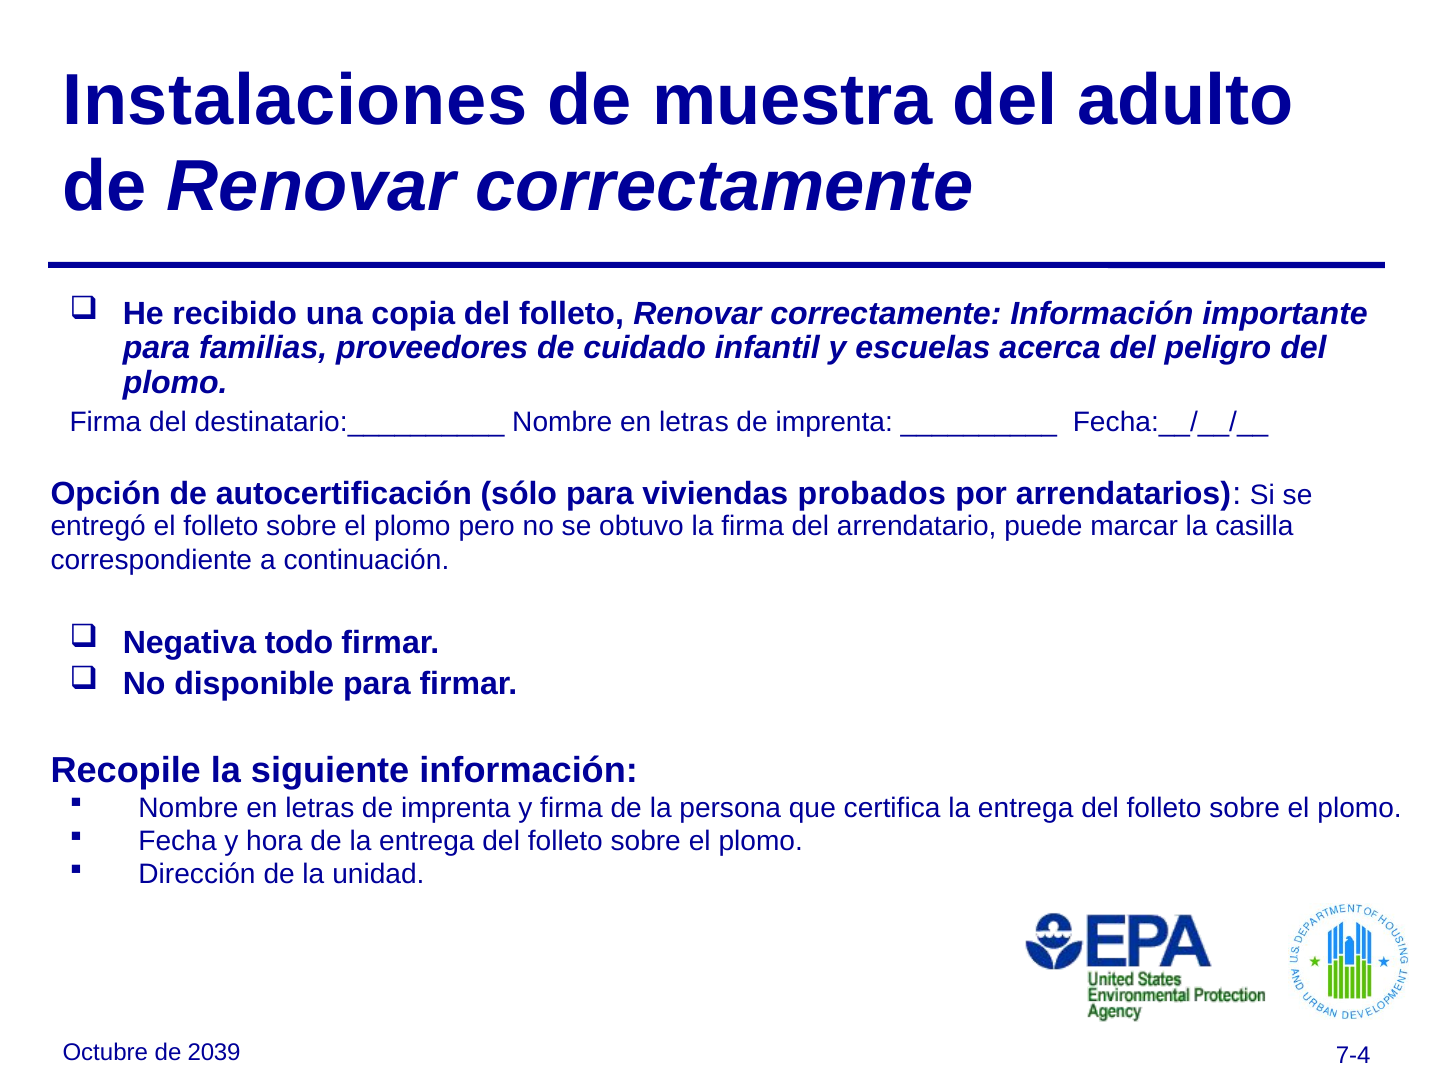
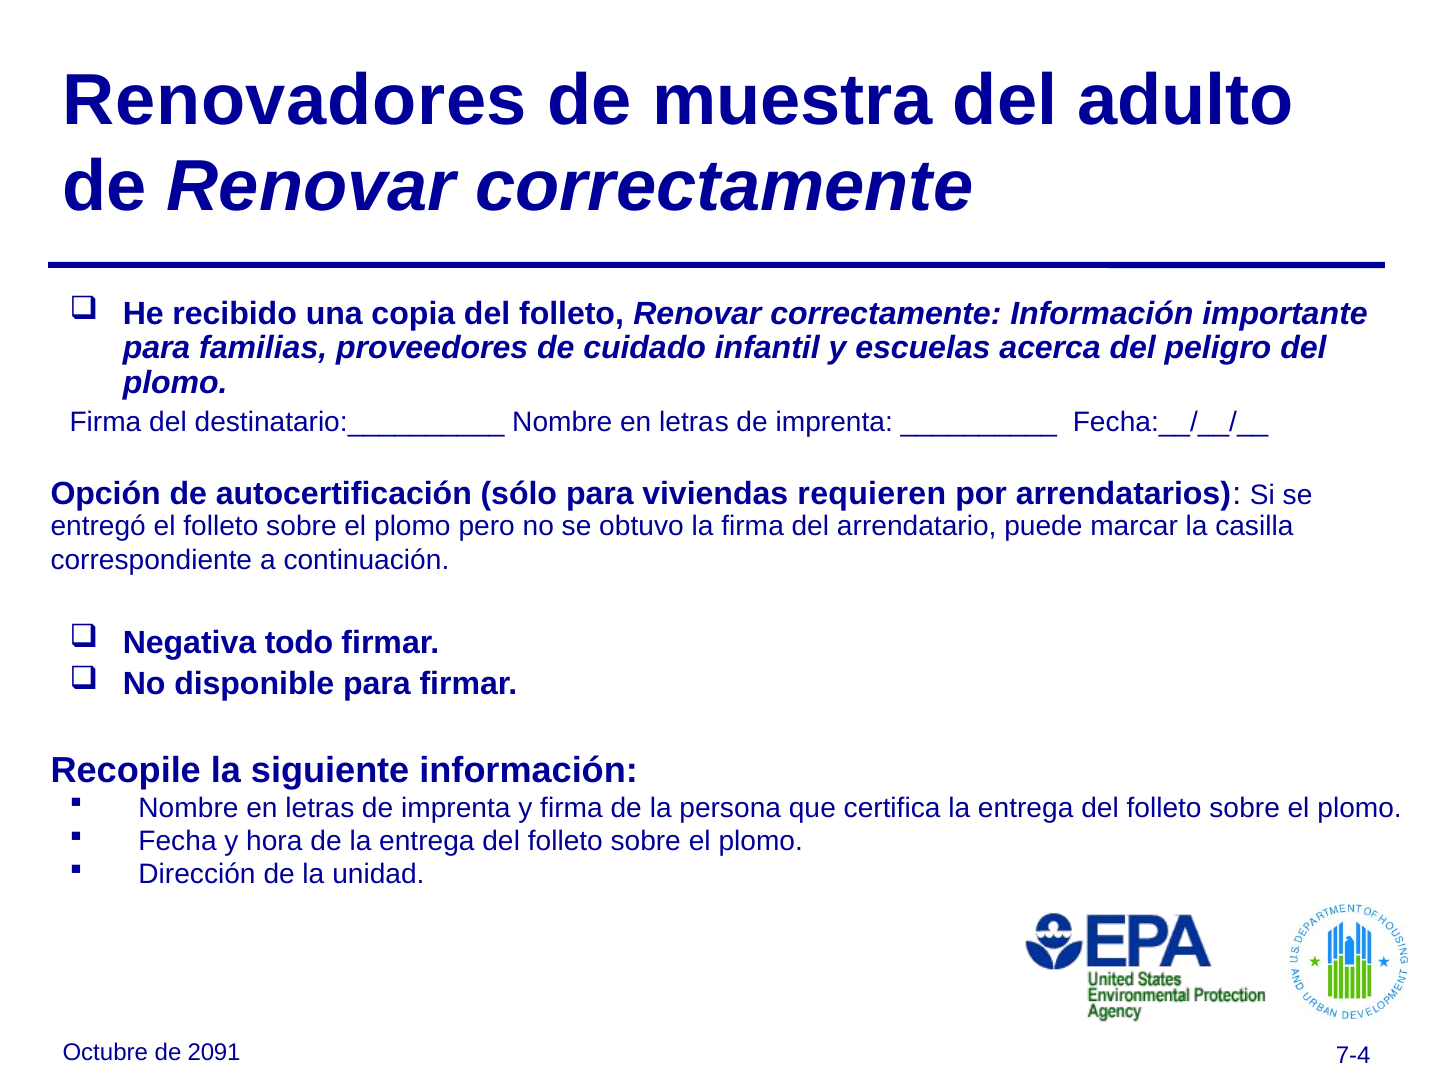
Instalaciones: Instalaciones -> Renovadores (295, 100)
probados: probados -> requieren (872, 494)
2039: 2039 -> 2091 (214, 1052)
